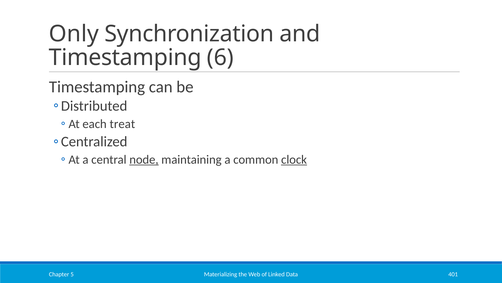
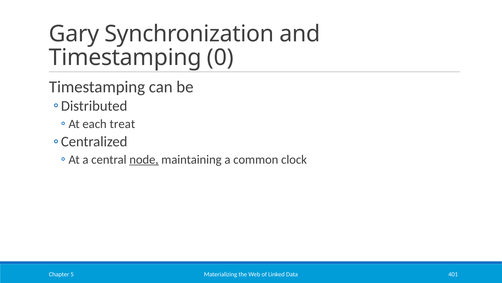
Only: Only -> Gary (74, 34)
6: 6 -> 0 (220, 57)
clock underline: present -> none (294, 159)
